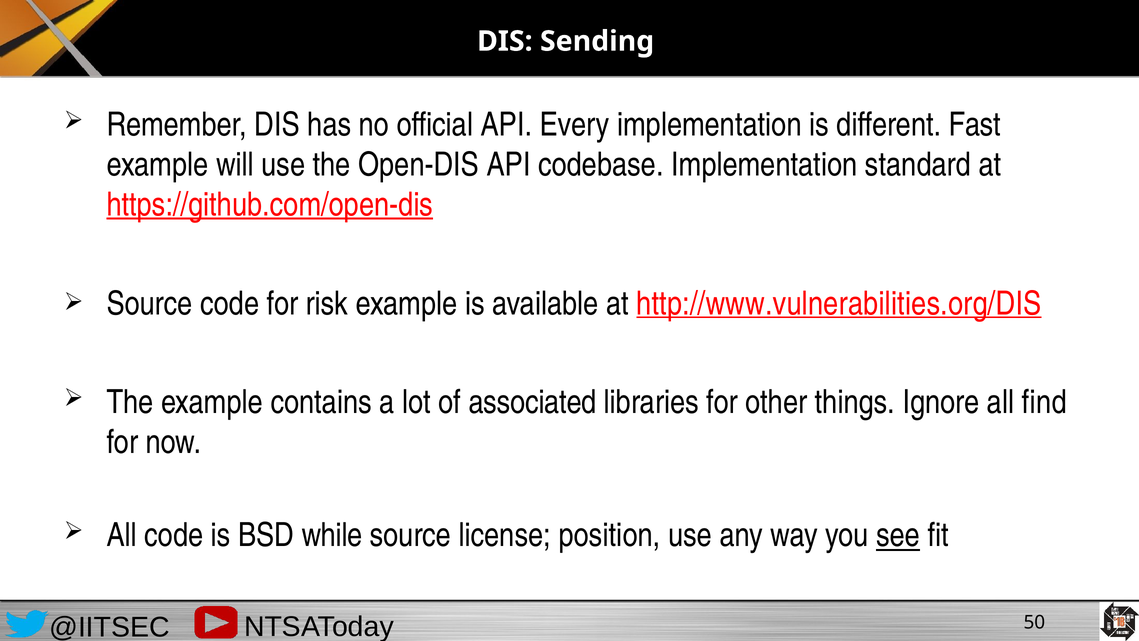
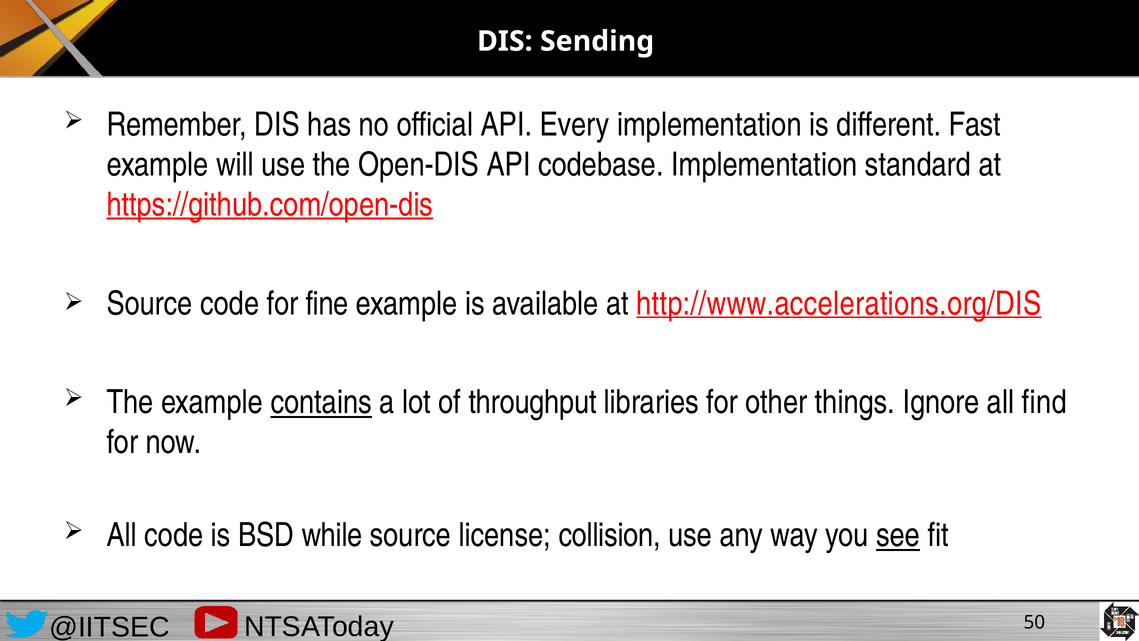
risk: risk -> fine (327, 303)
http://www.vulnerabilities.org/DIS: http://www.vulnerabilities.org/DIS -> http://www.accelerations.org/DIS (839, 303)
contains underline: none -> present (321, 402)
associated: associated -> throughput (533, 402)
position: position -> collision (610, 535)
